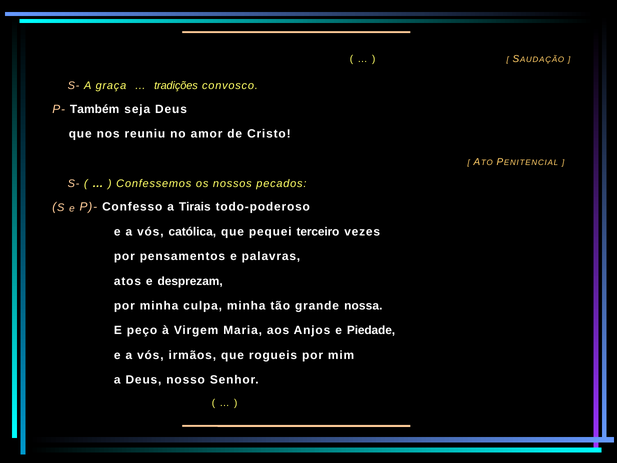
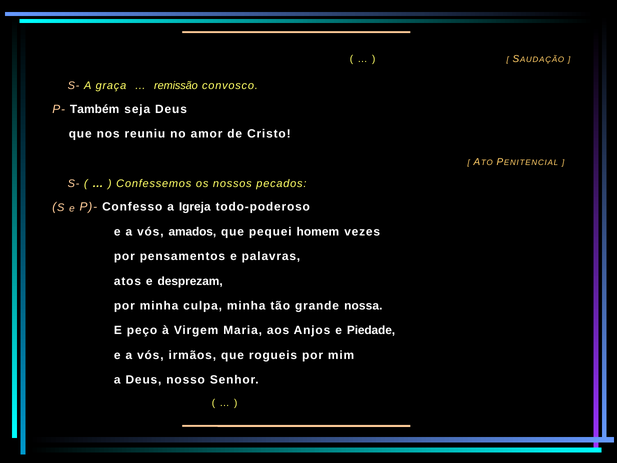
tradições: tradições -> remissão (176, 86)
Tirais: Tirais -> Igreja (195, 207)
católica: católica -> amados (192, 232)
terceiro: terceiro -> homem (318, 232)
